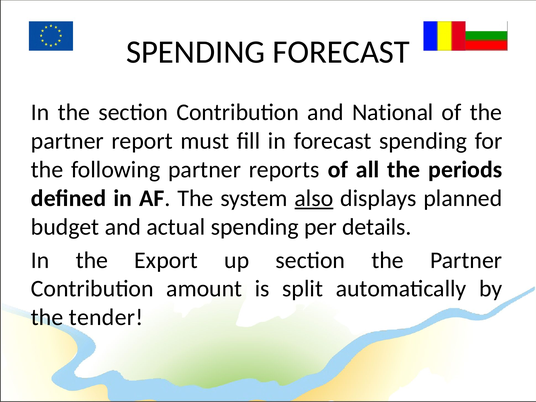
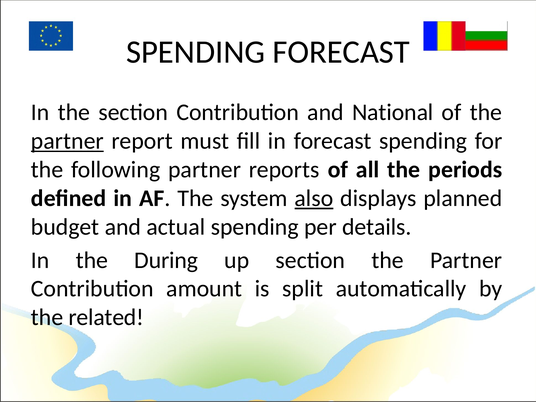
partner underline: none -> present (67, 141)
Export: Export -> During (166, 260)
tender: tender -> related (106, 317)
